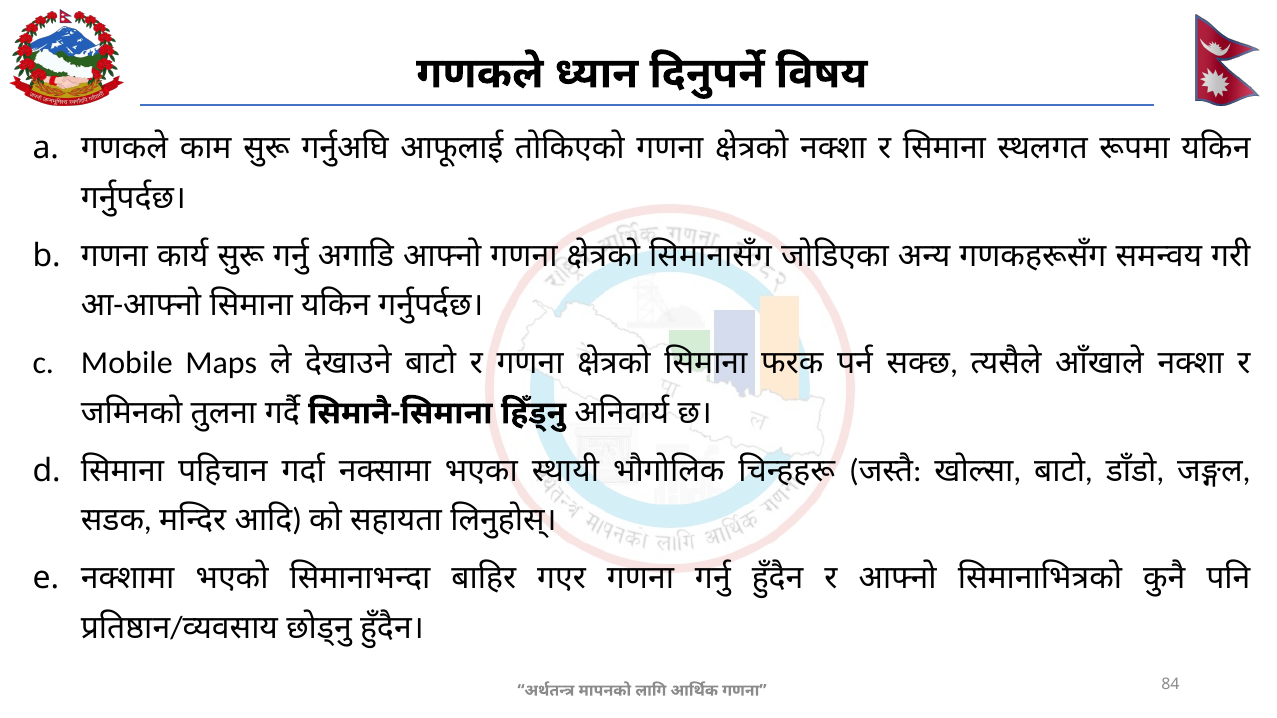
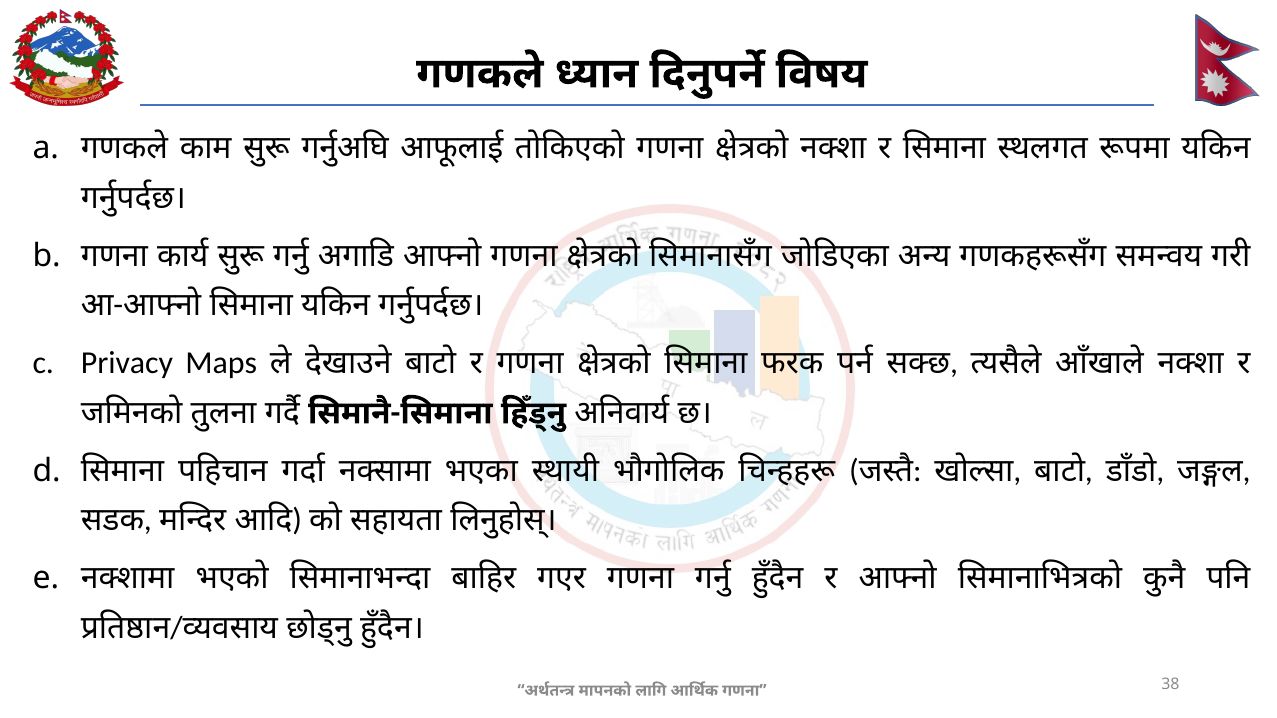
Mobile: Mobile -> Privacy (127, 363)
84: 84 -> 38 (1171, 685)
